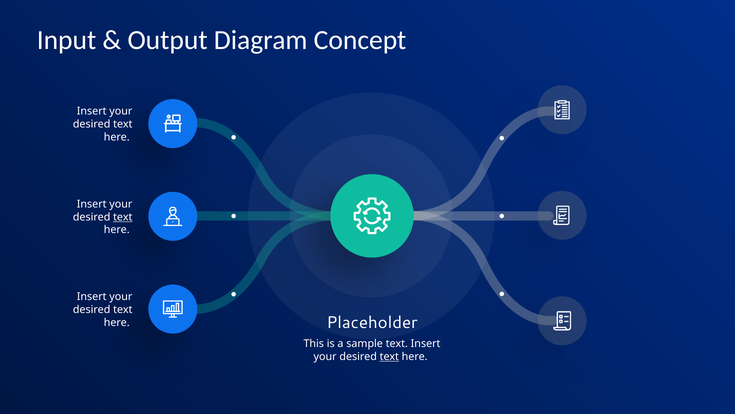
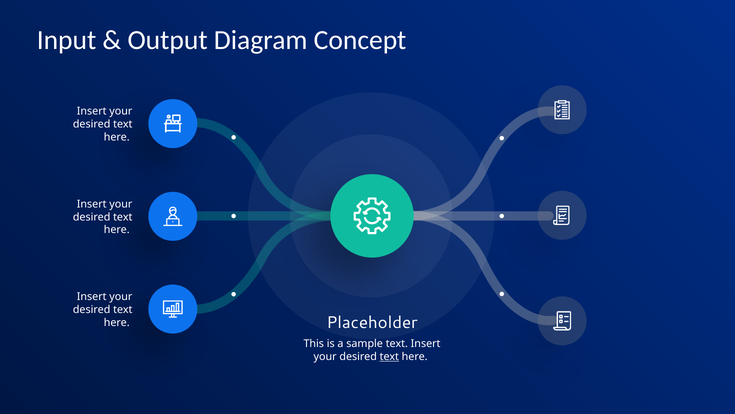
text underline: present -> none (123, 217)
